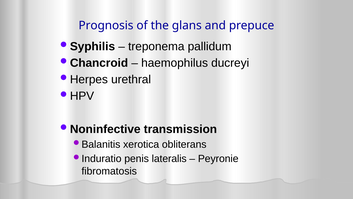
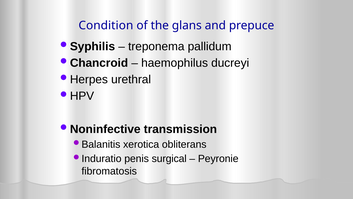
Prognosis: Prognosis -> Condition (106, 25)
lateralis: lateralis -> surgical (169, 158)
